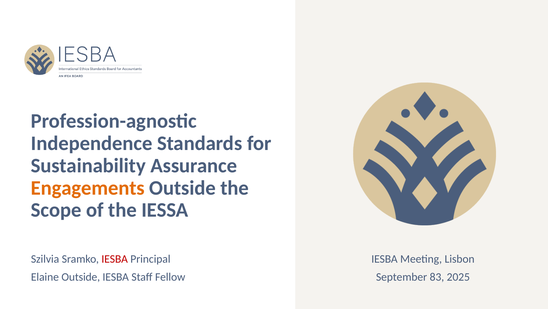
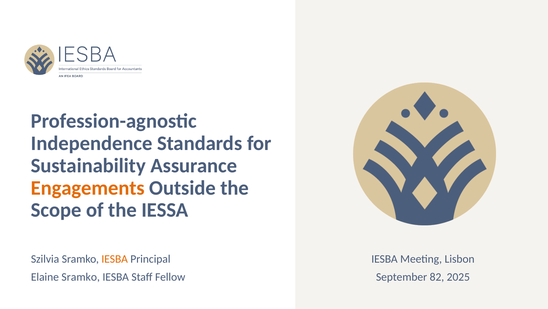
IESBA colour: red -> orange (115, 258)
Elaine Outside: Outside -> Sramko (81, 277)
83: 83 -> 82 (437, 277)
